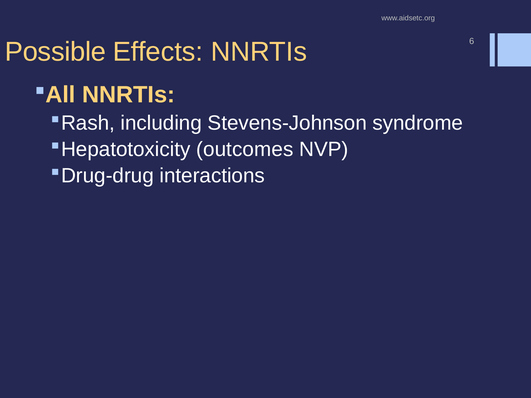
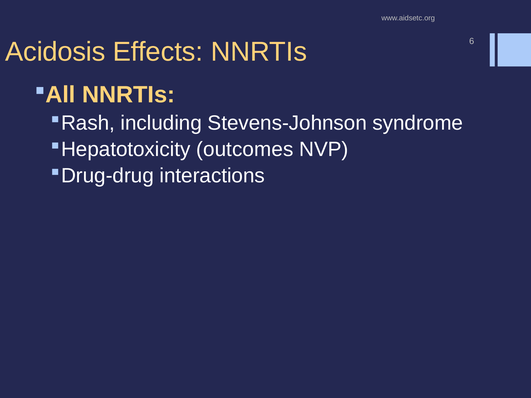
Possible: Possible -> Acidosis (55, 52)
